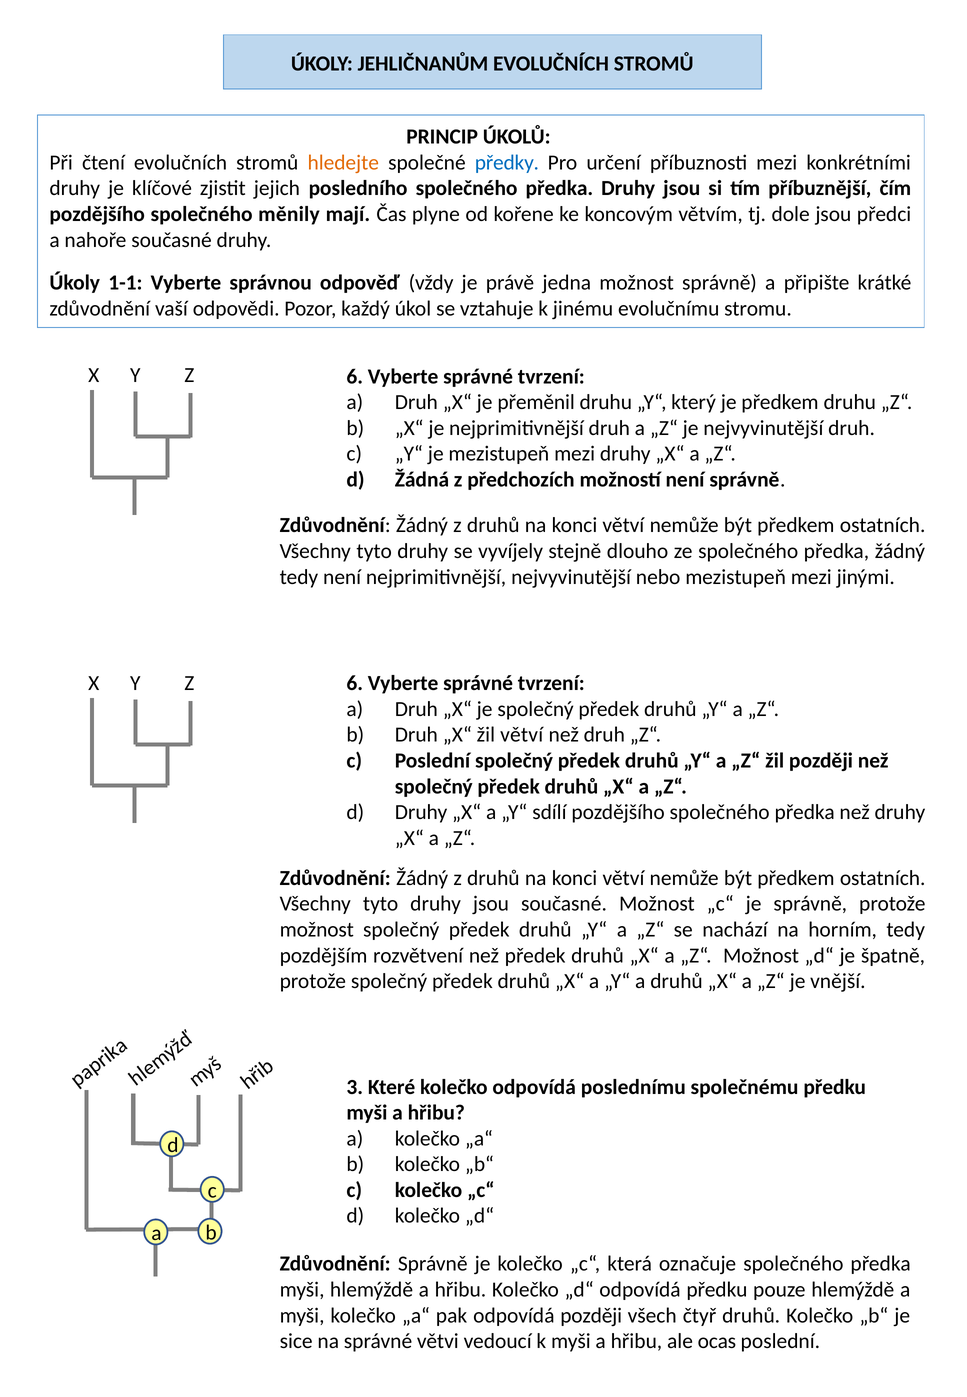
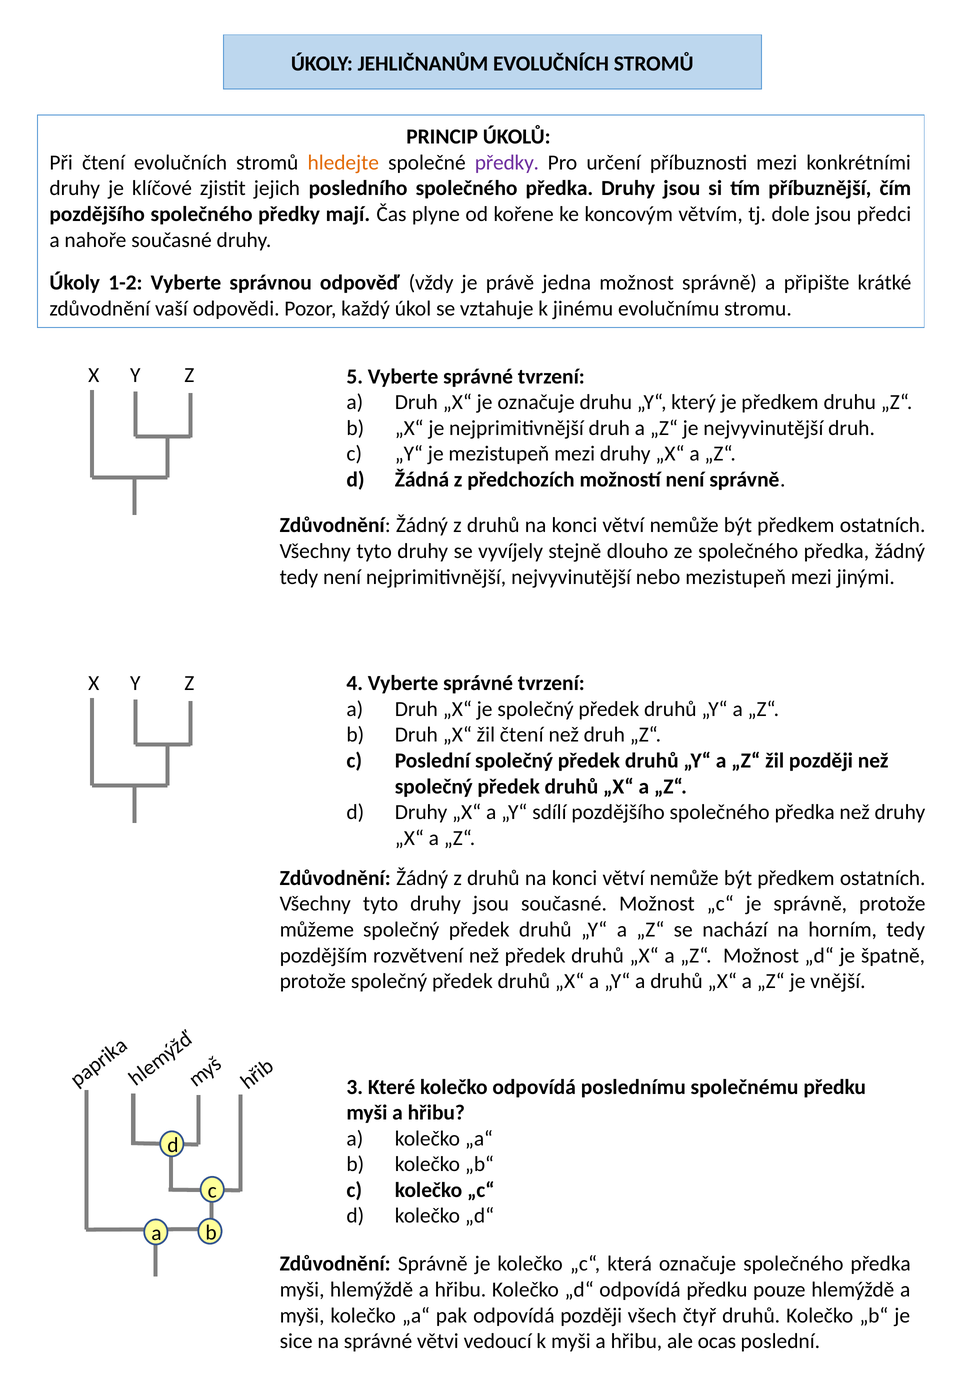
předky colour: blue -> purple (507, 163)
společného měnily: měnily -> předky (289, 214)
1-1: 1-1 -> 1-2 (125, 283)
6: 6 -> 5 (355, 376)
je přeměnil: přeměnil -> označuje (536, 402)
6: 6 -> 4 (355, 683)
žil větví: větví -> čtení (522, 735)
možnost: možnost -> můžeme (317, 930)
